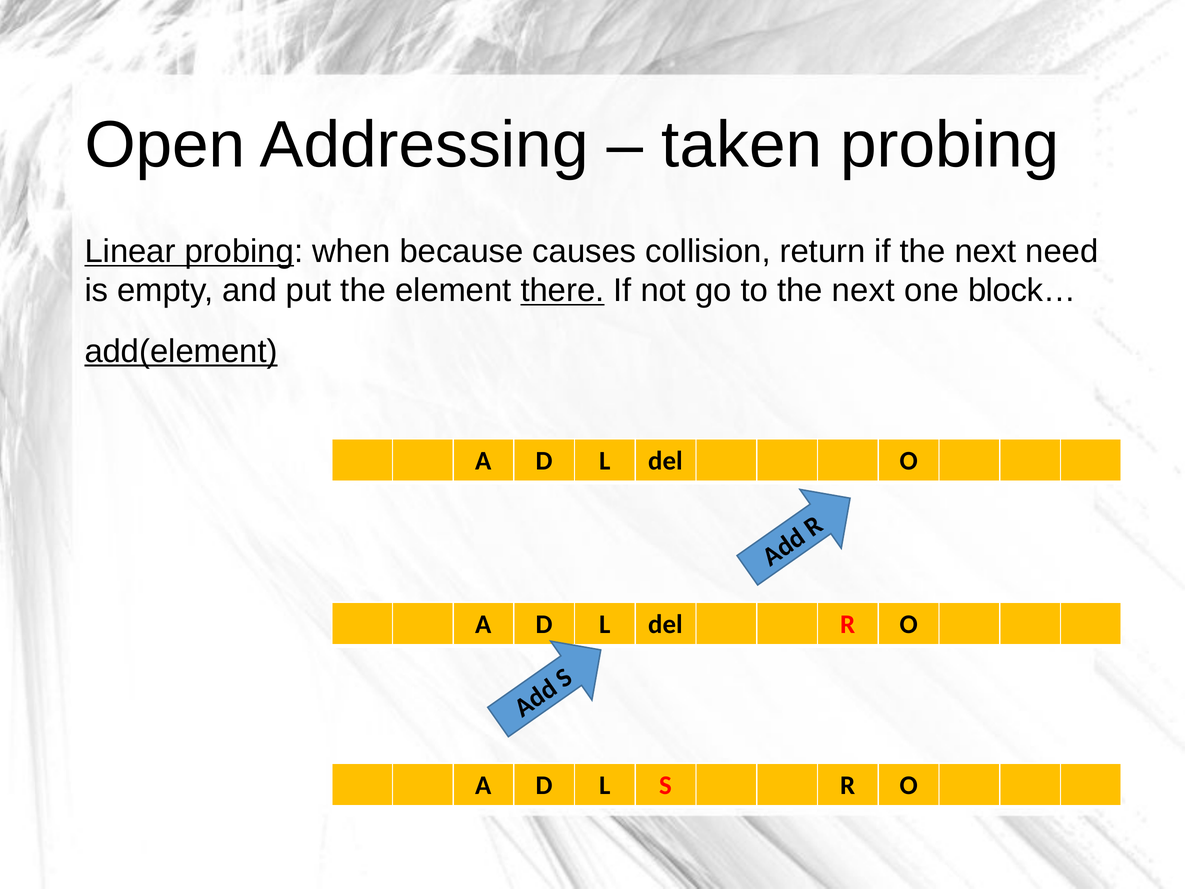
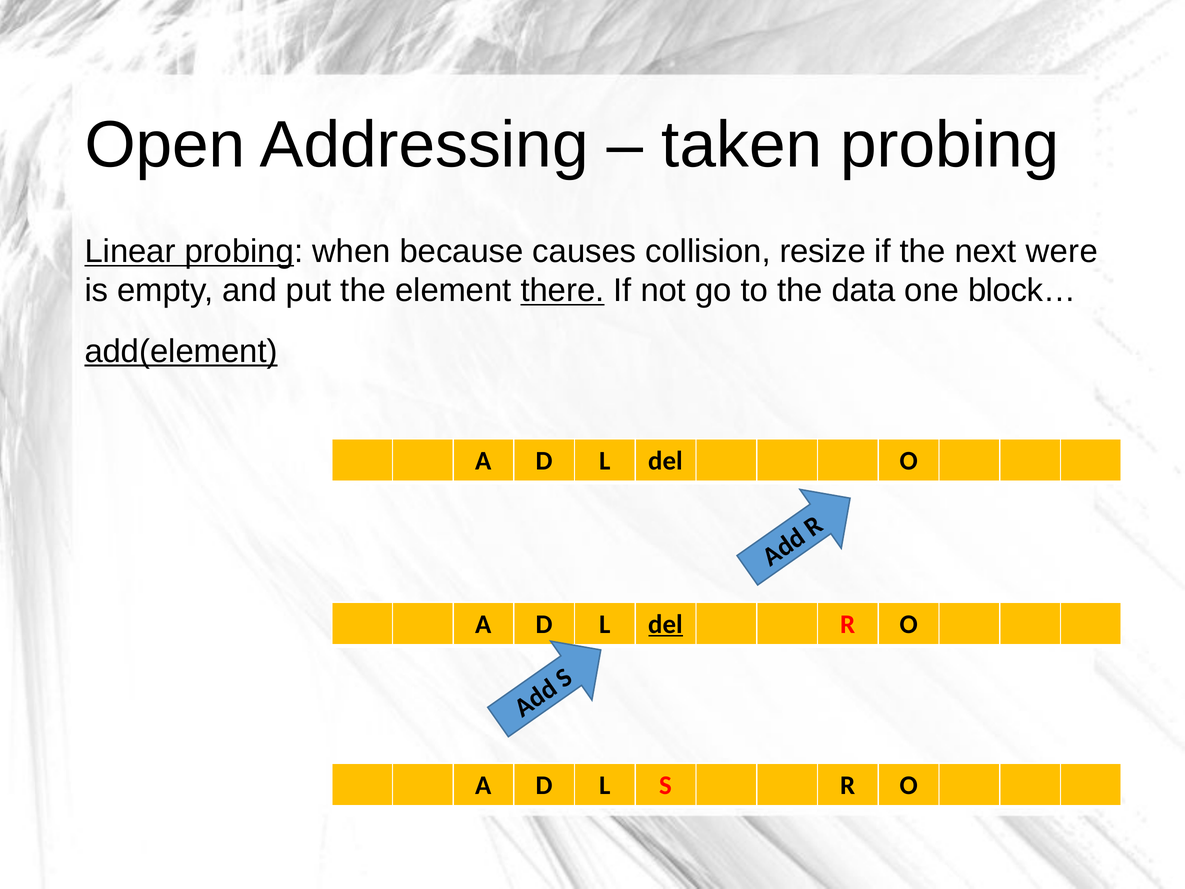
return: return -> resize (823, 251)
need: need -> were (1062, 251)
to the next: next -> data (863, 291)
del underline: none -> present (666, 624)
